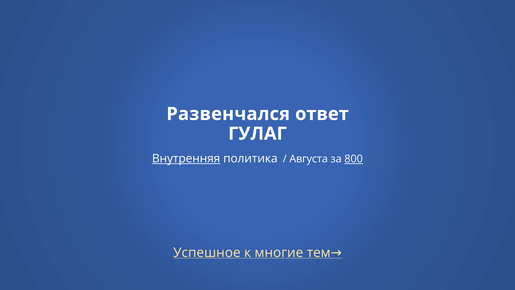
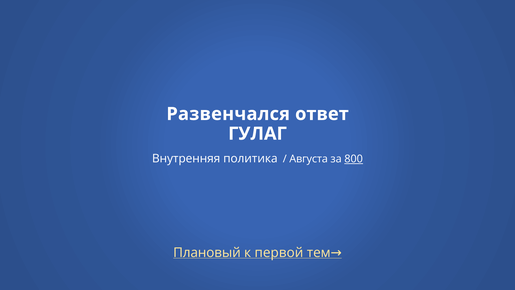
Внутренняя underline: present -> none (186, 158)
Успешное: Успешное -> Плановый (207, 252)
многие: многие -> первой (279, 252)
